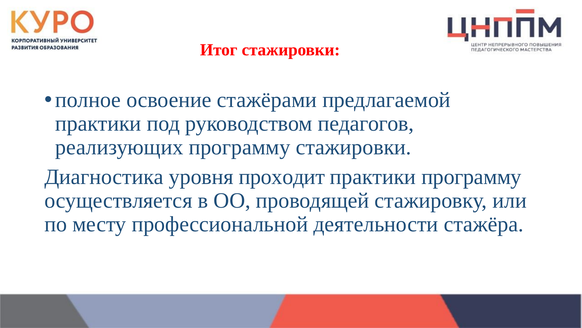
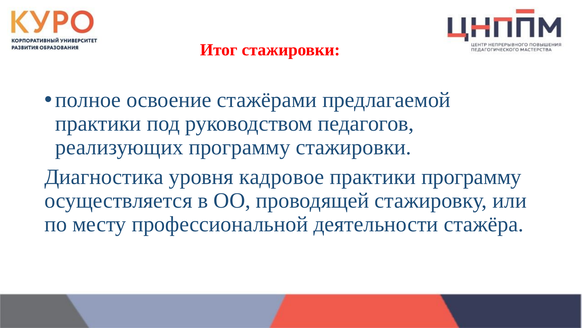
проходит: проходит -> кадровое (282, 177)
